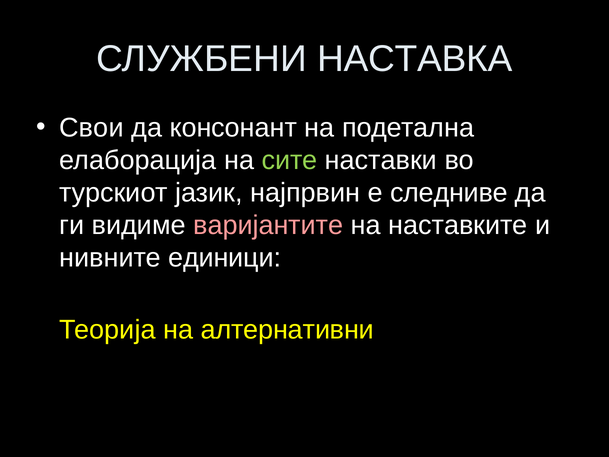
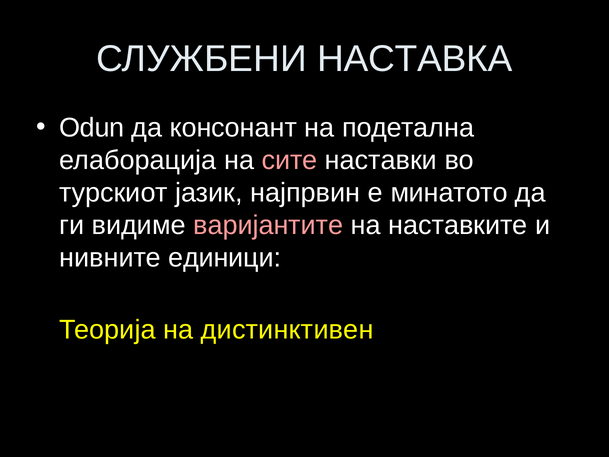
Свои: Свои -> Odun (92, 128)
сите colour: light green -> pink (290, 160)
следниве: следниве -> минатото (449, 193)
алтернативни: алтернативни -> дистинктивен (287, 330)
